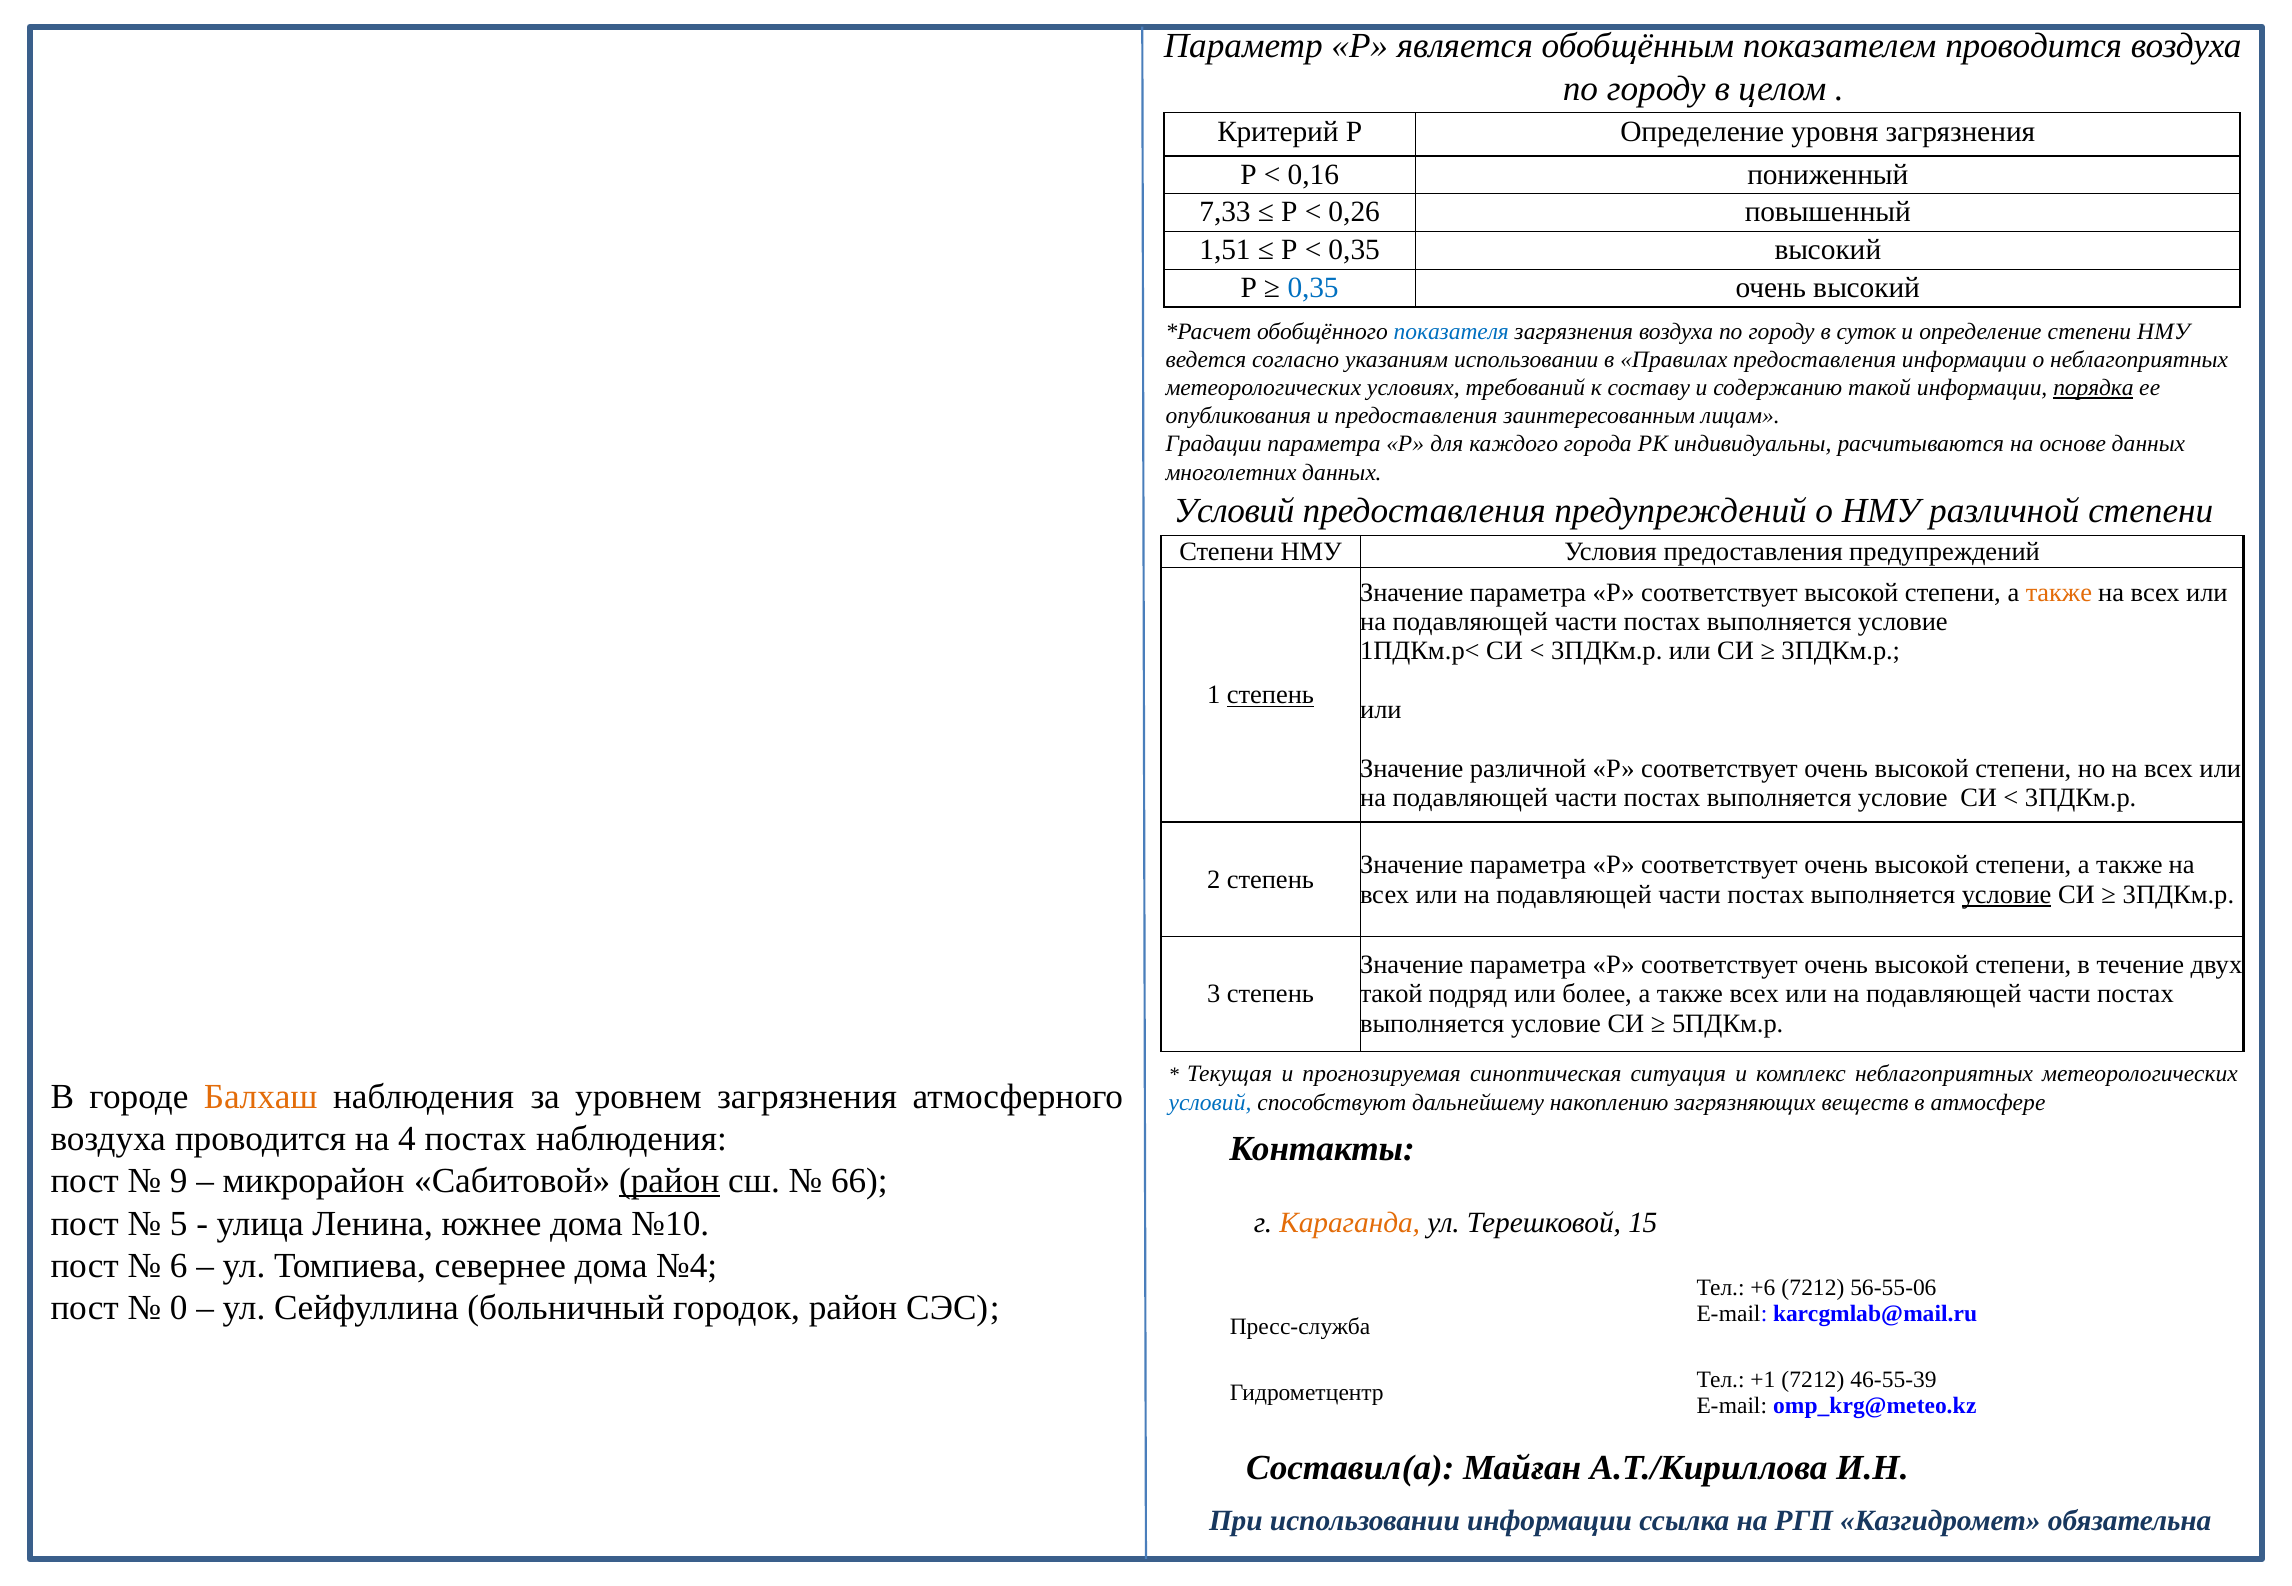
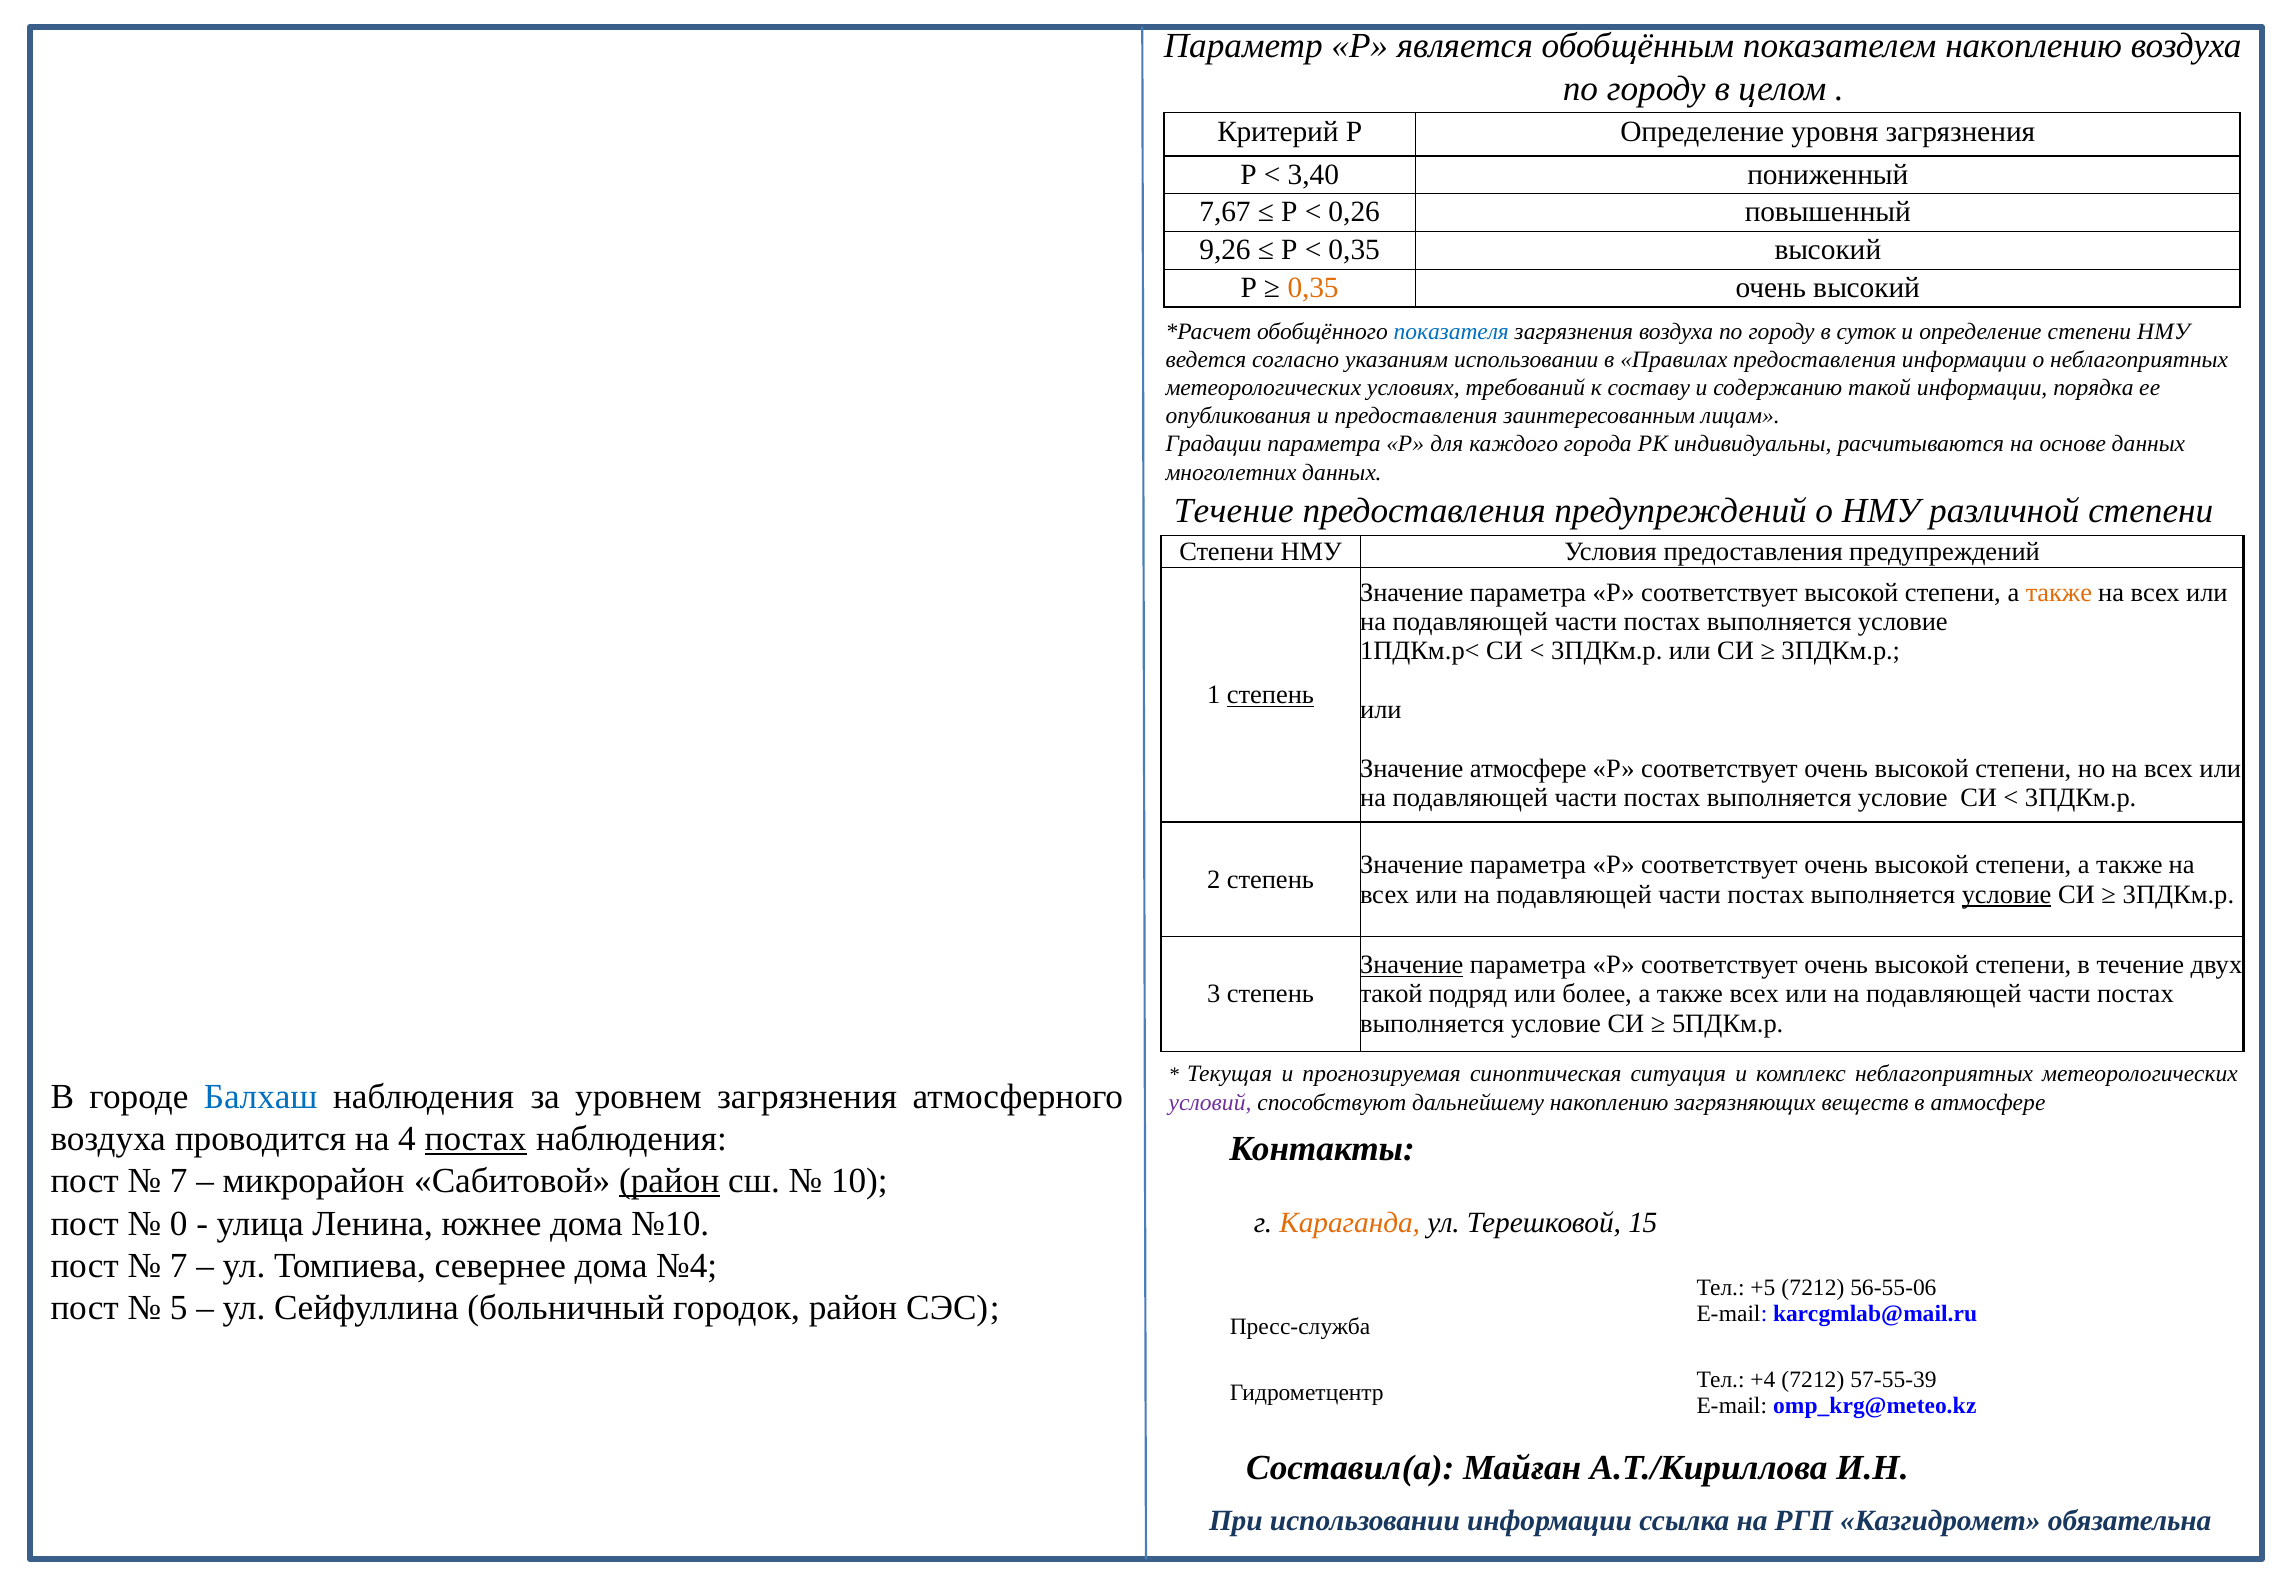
показателем проводится: проводится -> накоплению (2034, 46)
0,16: 0,16 -> 3,40 (1313, 175)
7,33: 7,33 -> 7,67 (1225, 212)
1,51: 1,51 -> 9,26 (1225, 250)
0,35 colour: blue -> orange (1313, 288)
порядка underline: present -> none (2093, 388)
Условий: Условий -> Течение (1234, 511)
Значение различной: различной -> атмосфере (1528, 769)
Значение underline: none -> present (1412, 965)
Балхаш colour: orange -> blue (261, 1097)
условий colour: blue -> purple (1210, 1103)
постах underline: none -> present (476, 1139)
9: 9 -> 7 (179, 1182)
66: 66 -> 10 (859, 1182)
5: 5 -> 0 (179, 1224)
6: 6 -> 7 (179, 1266)
+6: +6 -> +5 (1763, 1288)
0: 0 -> 5 (179, 1309)
+1: +1 -> +4 (1763, 1380)
46-55-39: 46-55-39 -> 57-55-39 (1894, 1380)
